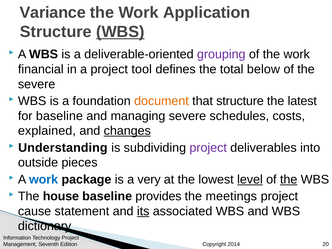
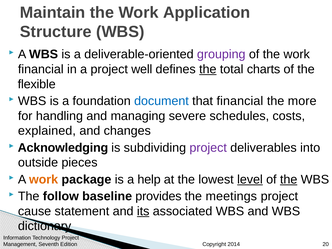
Variance: Variance -> Maintain (53, 12)
WBS underline: present -> none (120, 32)
tool: tool -> well (142, 69)
the underline: none -> present (208, 69)
below: below -> charts (264, 69)
severe: severe -> flexible (37, 84)
document colour: orange -> blue (161, 101)
that structure: structure -> financial (240, 101)
latest: latest -> more (302, 101)
for baseline: baseline -> handling (59, 116)
changes underline: present -> none (127, 131)
Understanding: Understanding -> Acknowledging (63, 148)
work colour: blue -> orange (44, 179)
very: very -> help (149, 179)
house: house -> follow (61, 196)
